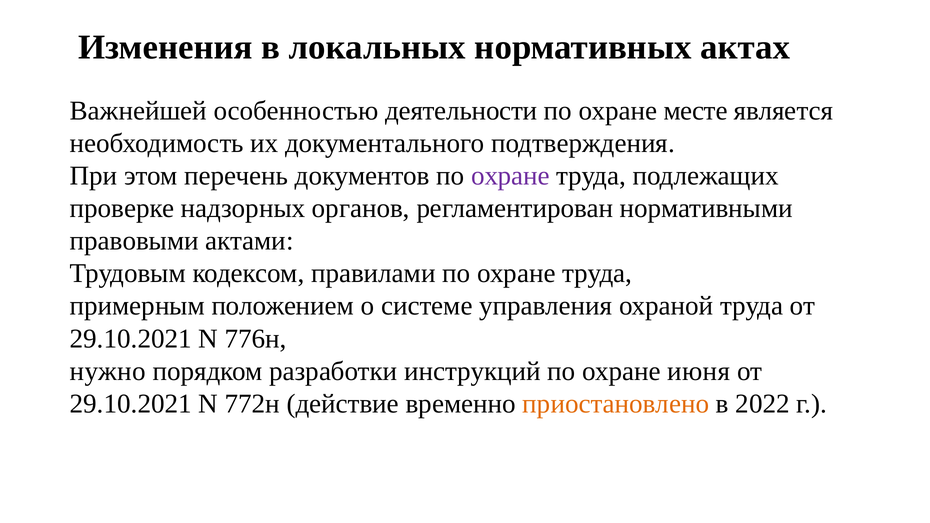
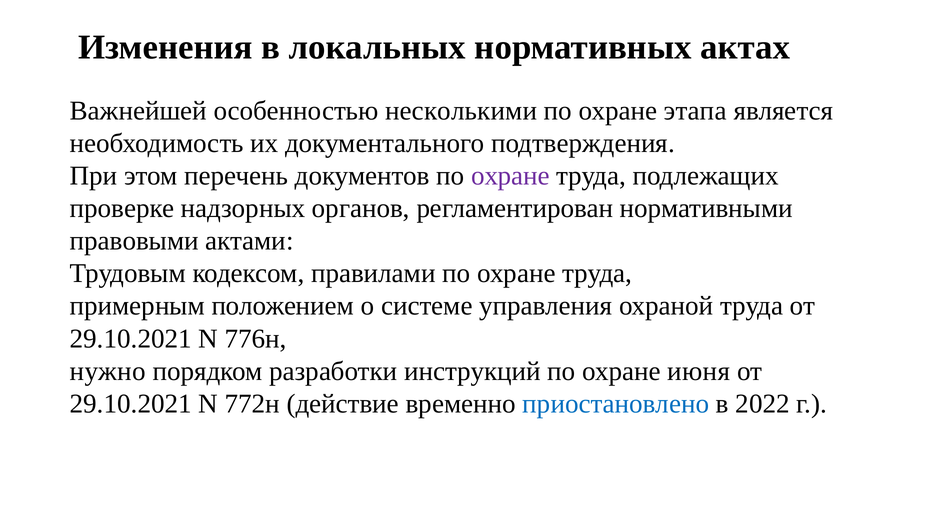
деятельности: деятельности -> несколькими (461, 111)
месте: месте -> этапа (695, 111)
приостановлено colour: orange -> blue (616, 404)
